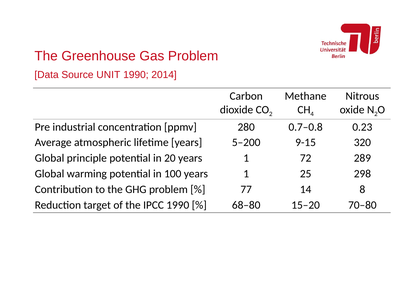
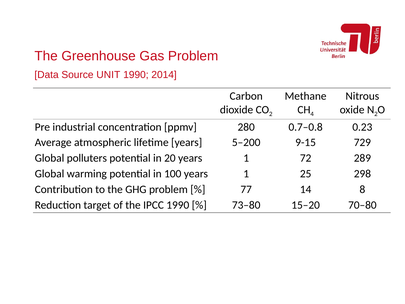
320: 320 -> 729 (362, 142)
principle: principle -> polluters (87, 158)
68–80: 68–80 -> 73–80 (246, 205)
